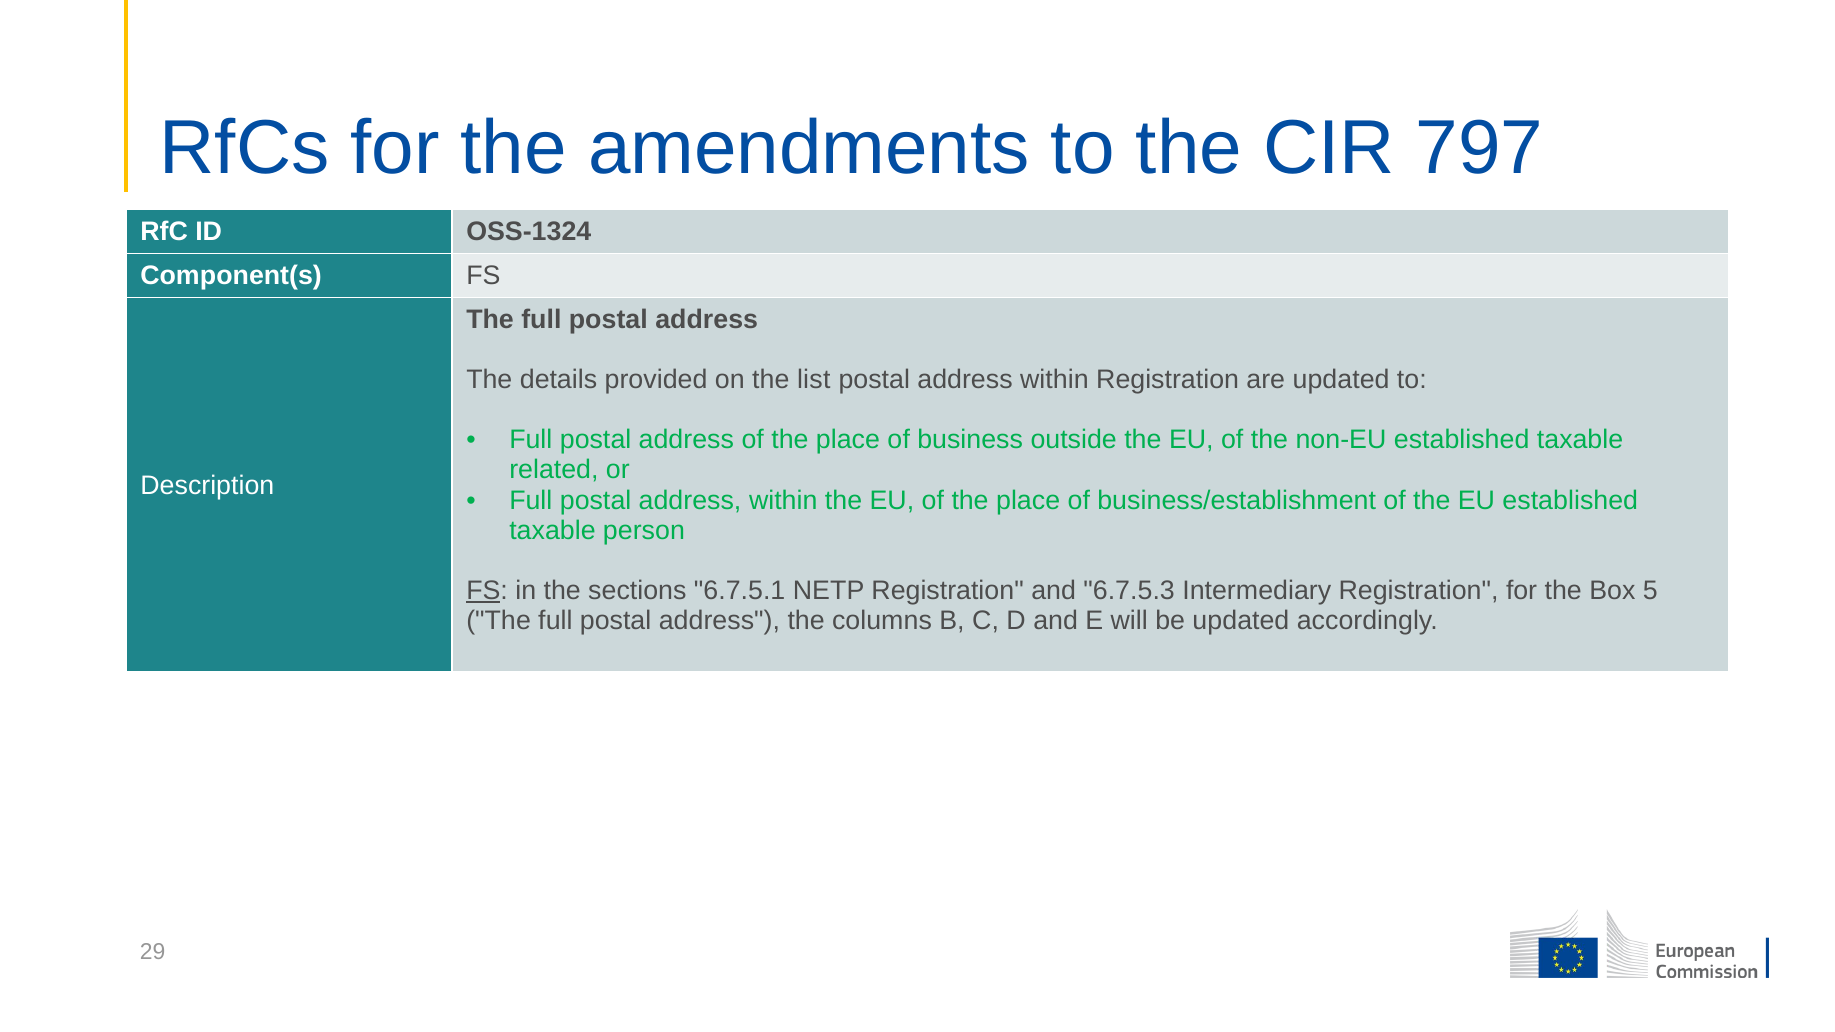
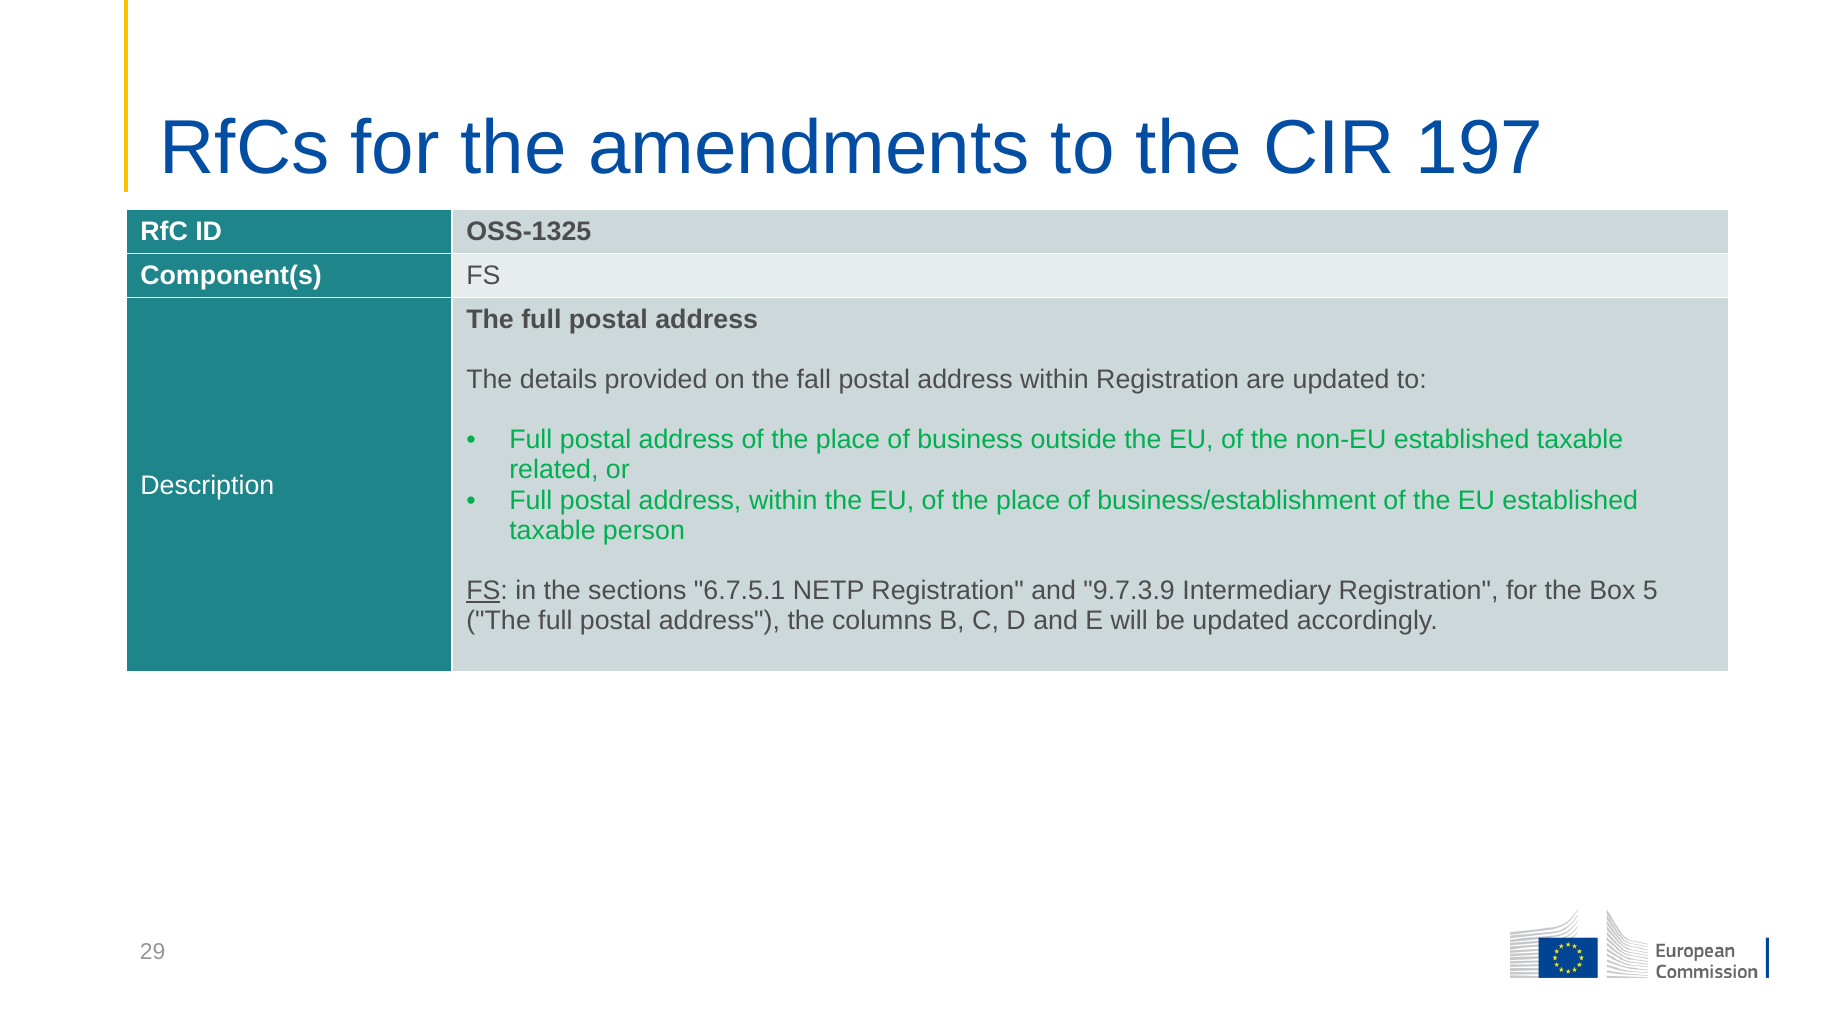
797: 797 -> 197 (1480, 149)
OSS-1324: OSS-1324 -> OSS-1325 (529, 232)
list: list -> fall (814, 380)
6.7.5.3: 6.7.5.3 -> 9.7.3.9 (1129, 590)
